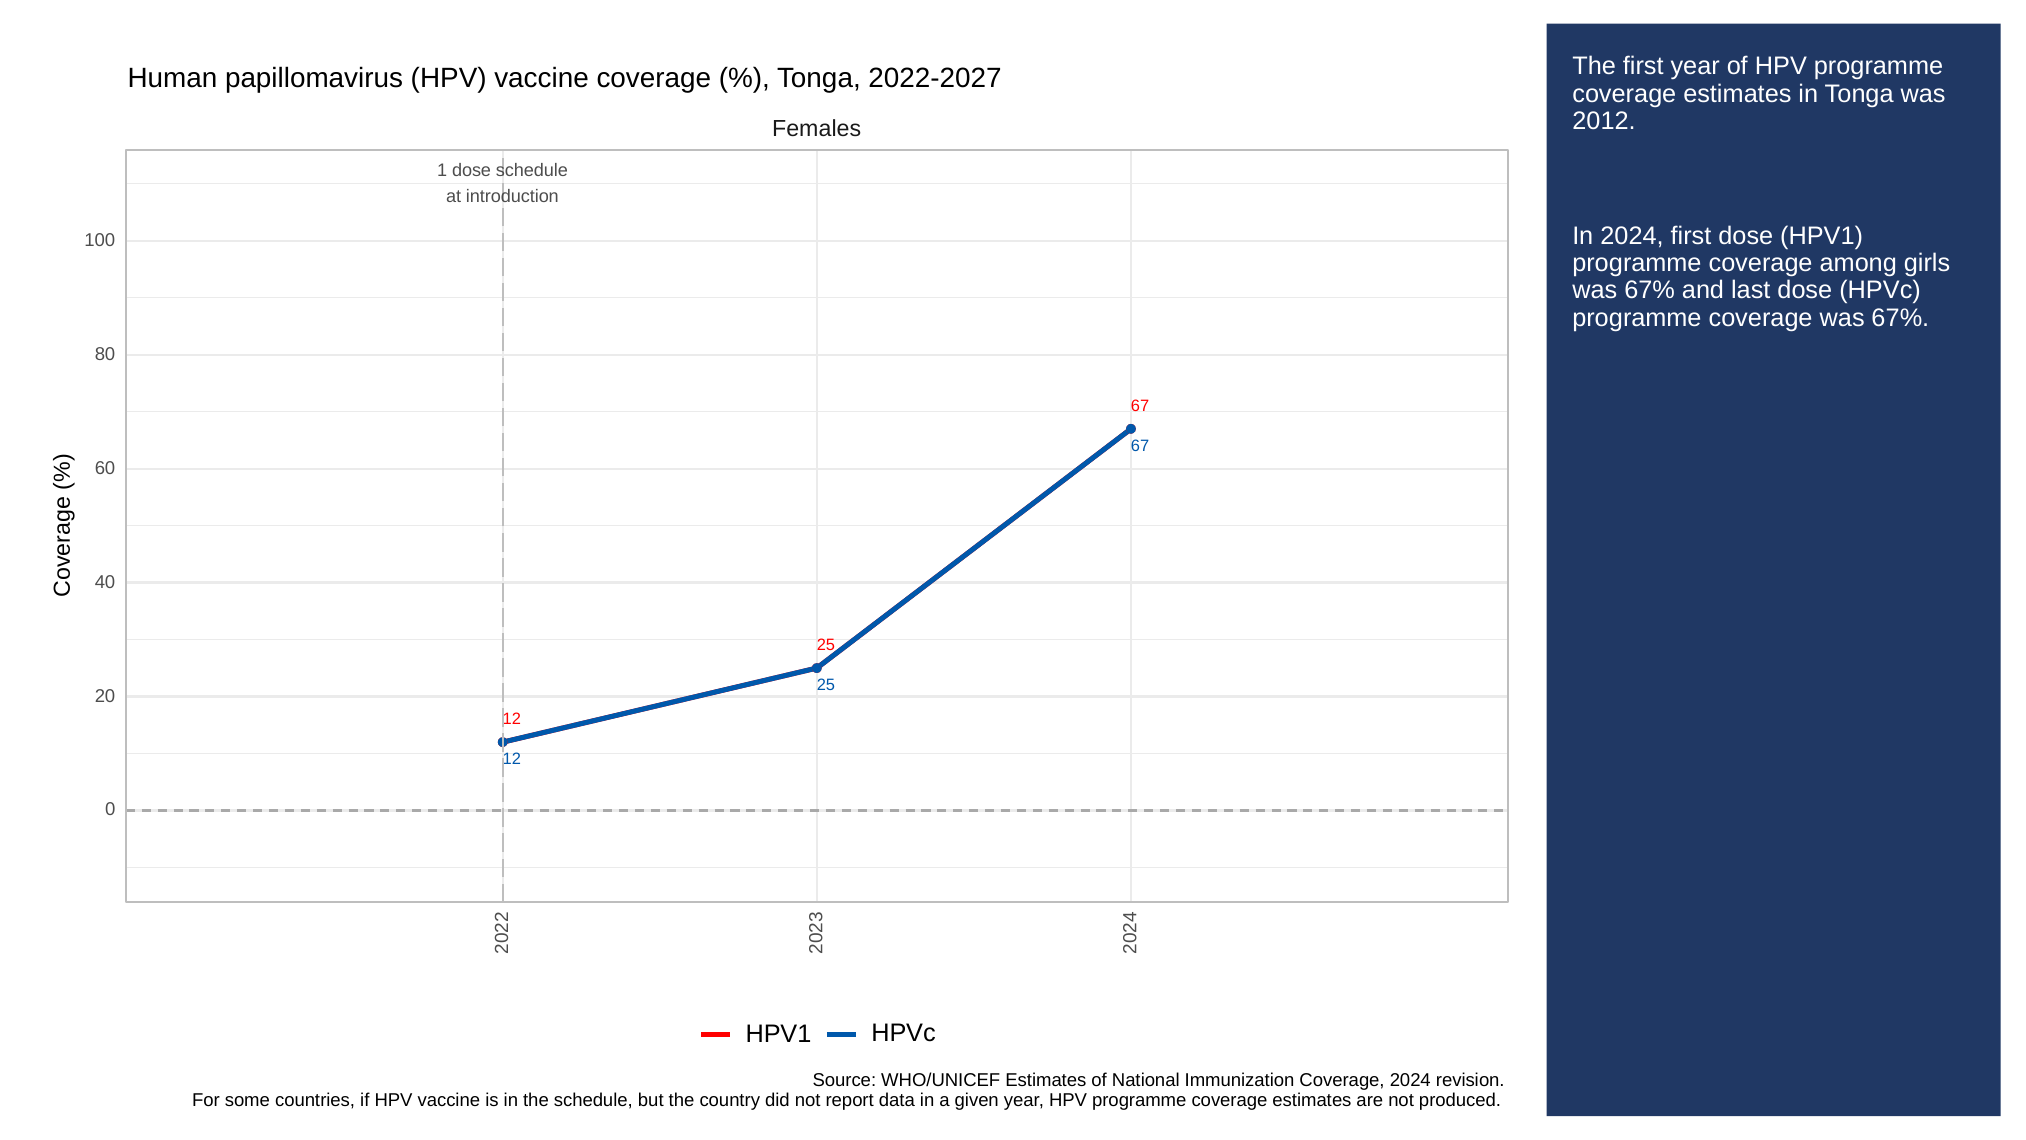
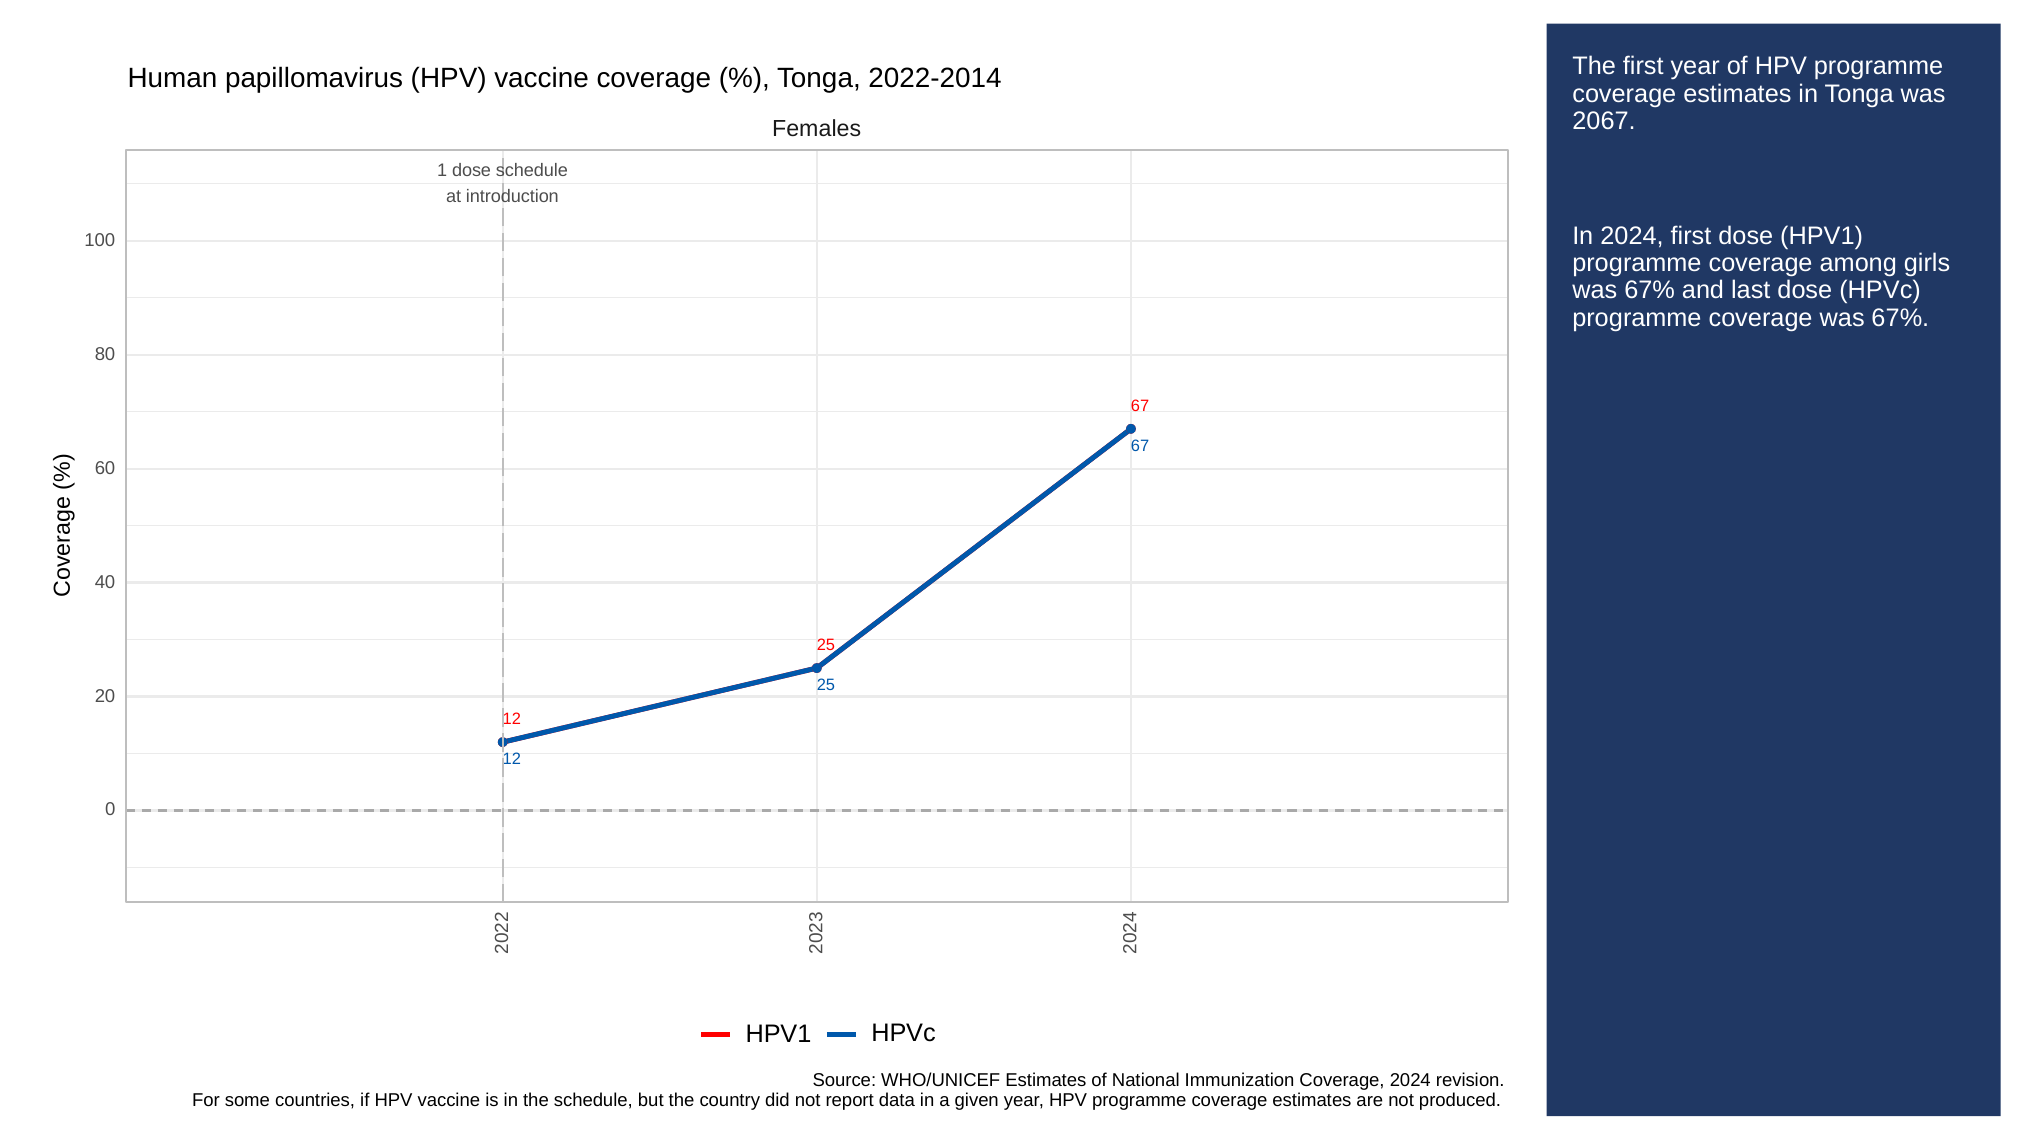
2022-2027: 2022-2027 -> 2022-2014 (935, 78)
2012: 2012 -> 2067 (1604, 121)
